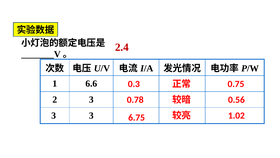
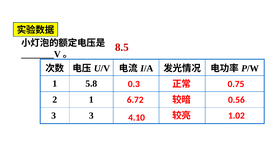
2.4: 2.4 -> 8.5 (122, 47)
6.6: 6.6 -> 5.8 (91, 83)
2 3: 3 -> 1 (91, 99)
0.78: 0.78 -> 6.72 (135, 100)
6.75: 6.75 -> 4.10 (137, 117)
